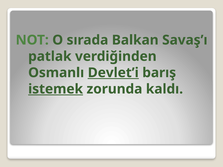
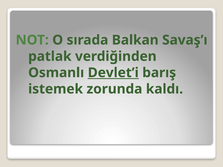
istemek underline: present -> none (56, 89)
